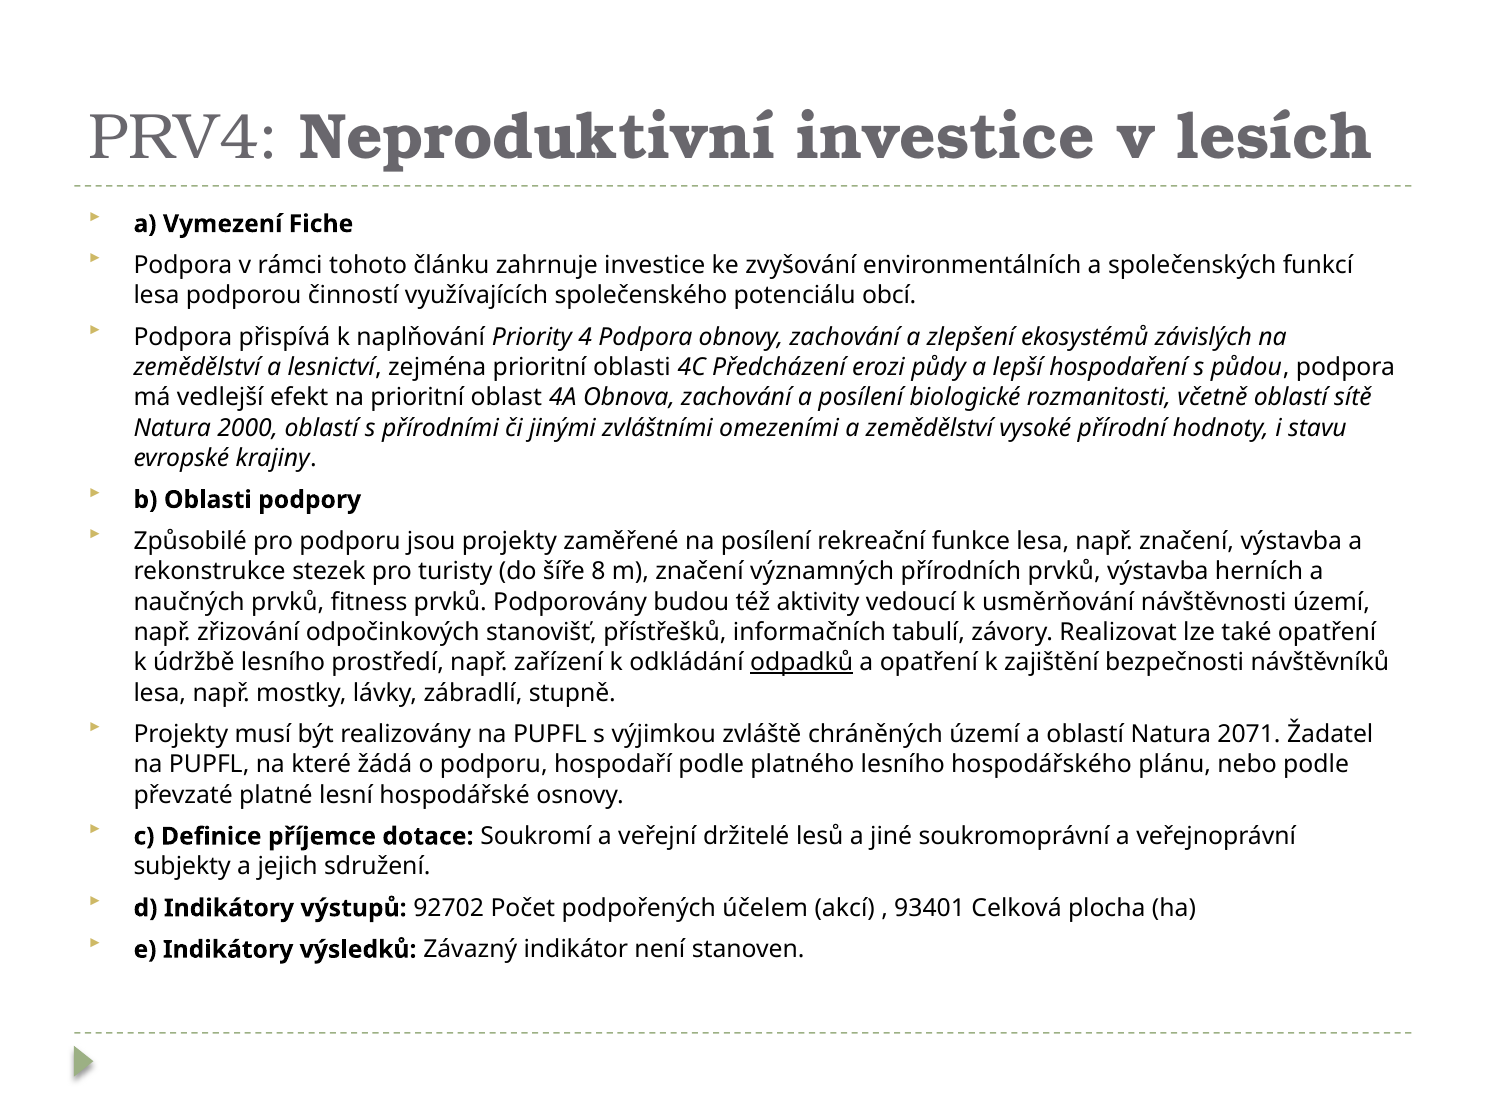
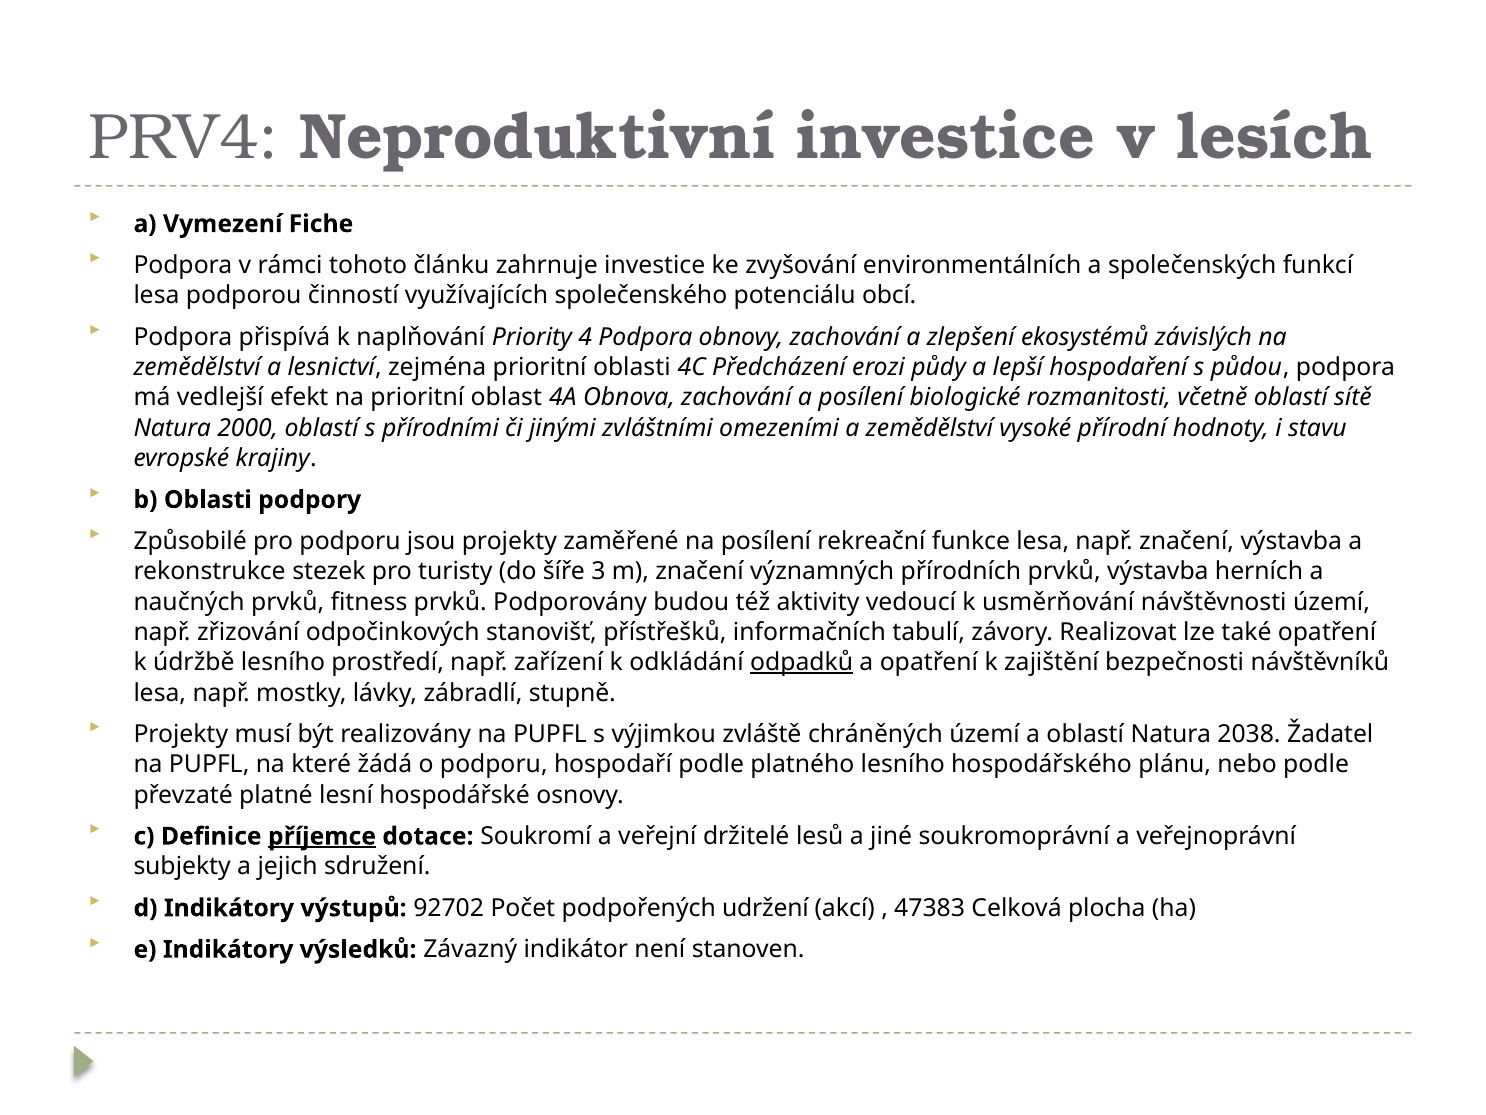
8: 8 -> 3 (598, 571)
2071: 2071 -> 2038 (1249, 734)
příjemce underline: none -> present (322, 836)
účelem: účelem -> udržení (765, 908)
93401: 93401 -> 47383 (930, 908)
